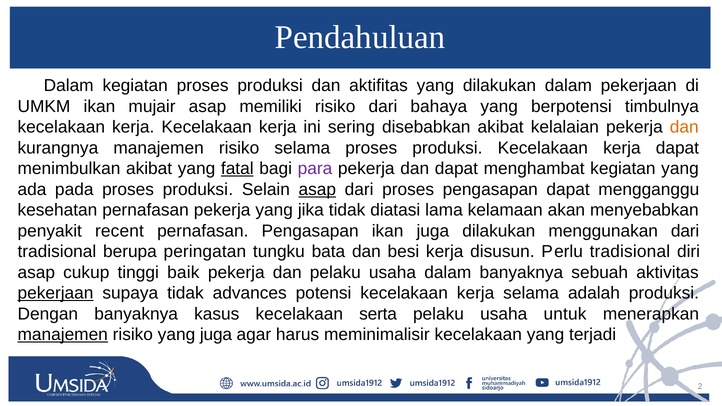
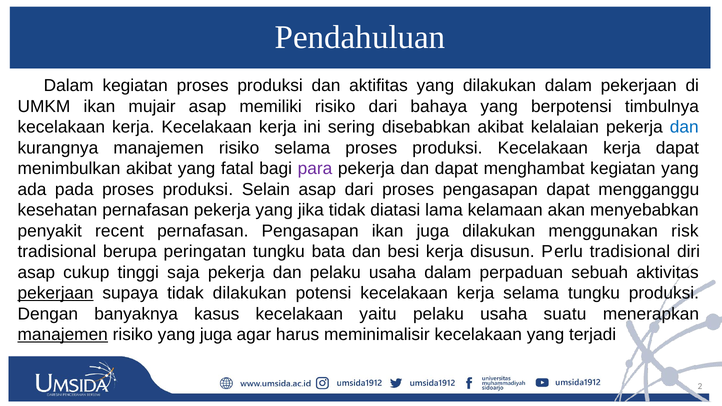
dan colour: orange -> blue (684, 127)
fatal underline: present -> none (237, 169)
asap underline: present -> none (317, 189)
menggunakan dari: dari -> risk (685, 231)
baik: baik -> saja (183, 272)
dalam banyaknya: banyaknya -> perpaduan (521, 272)
tidak advances: advances -> dilakukan (250, 293)
selama adalah: adalah -> tungku (594, 293)
serta: serta -> yaitu (378, 314)
untuk: untuk -> suatu (565, 314)
